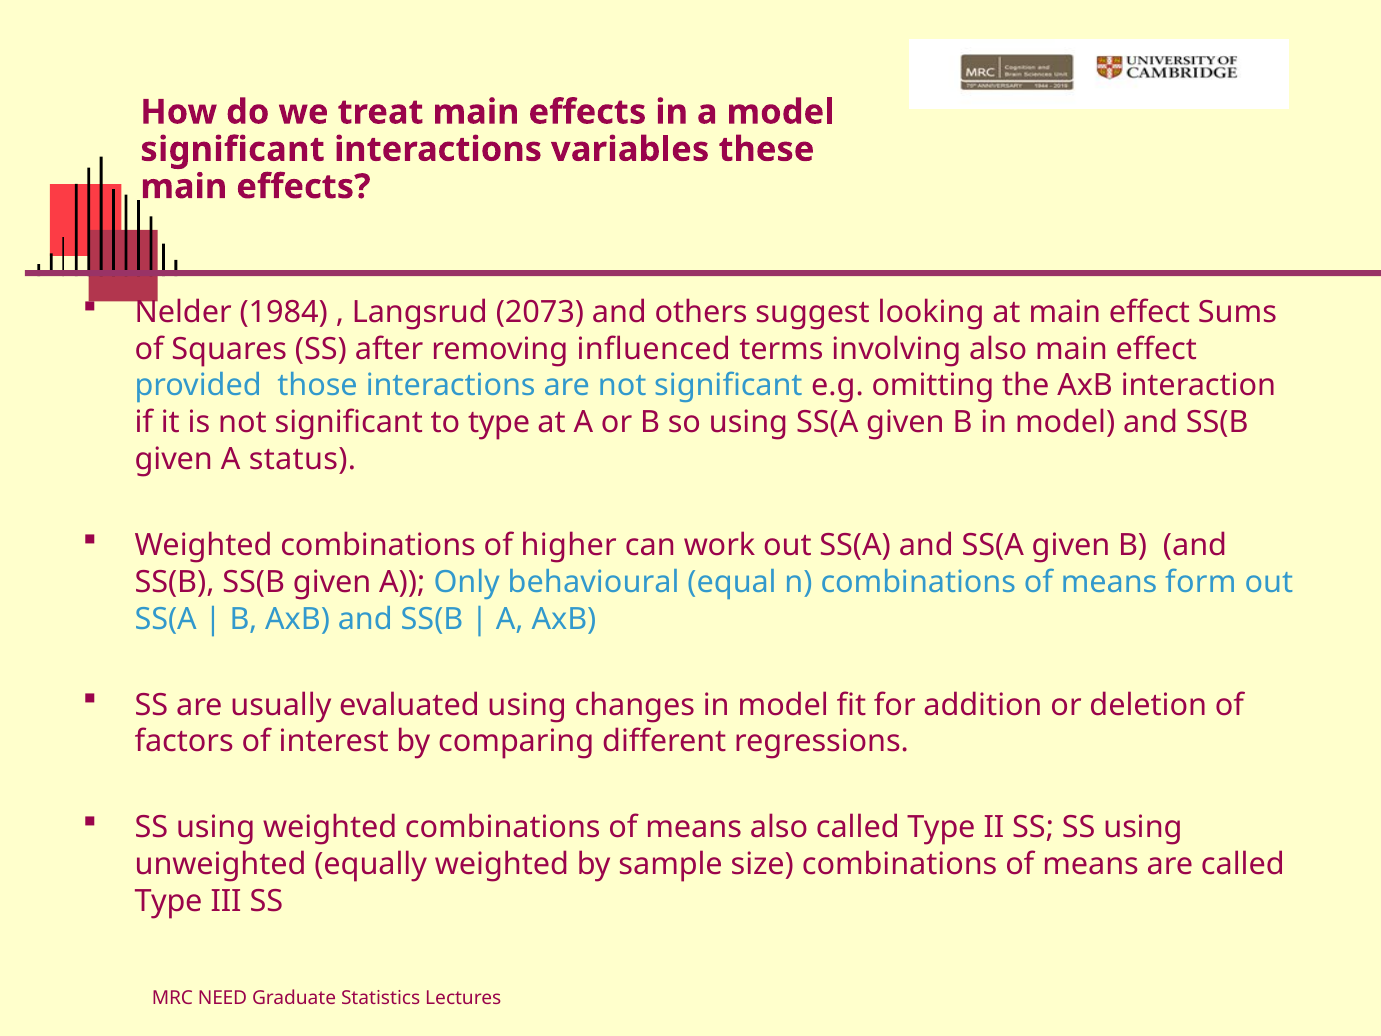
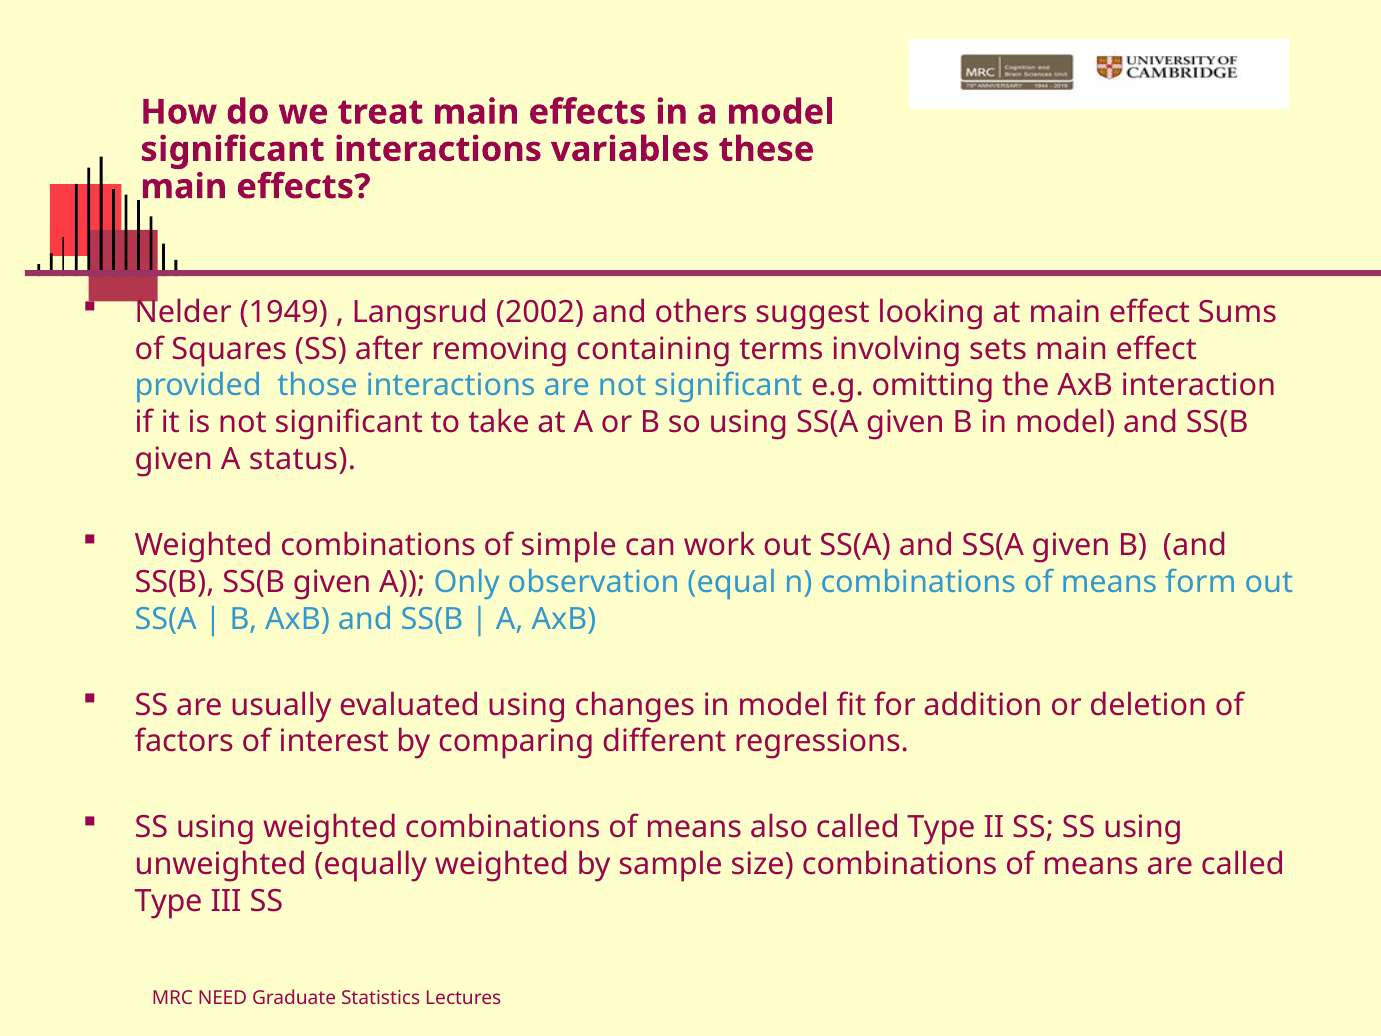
1984: 1984 -> 1949 (284, 312)
2073: 2073 -> 2002 (540, 312)
influenced: influenced -> containing (654, 349)
involving also: also -> sets (998, 349)
to type: type -> take (499, 423)
higher: higher -> simple (569, 545)
behavioural: behavioural -> observation (594, 582)
